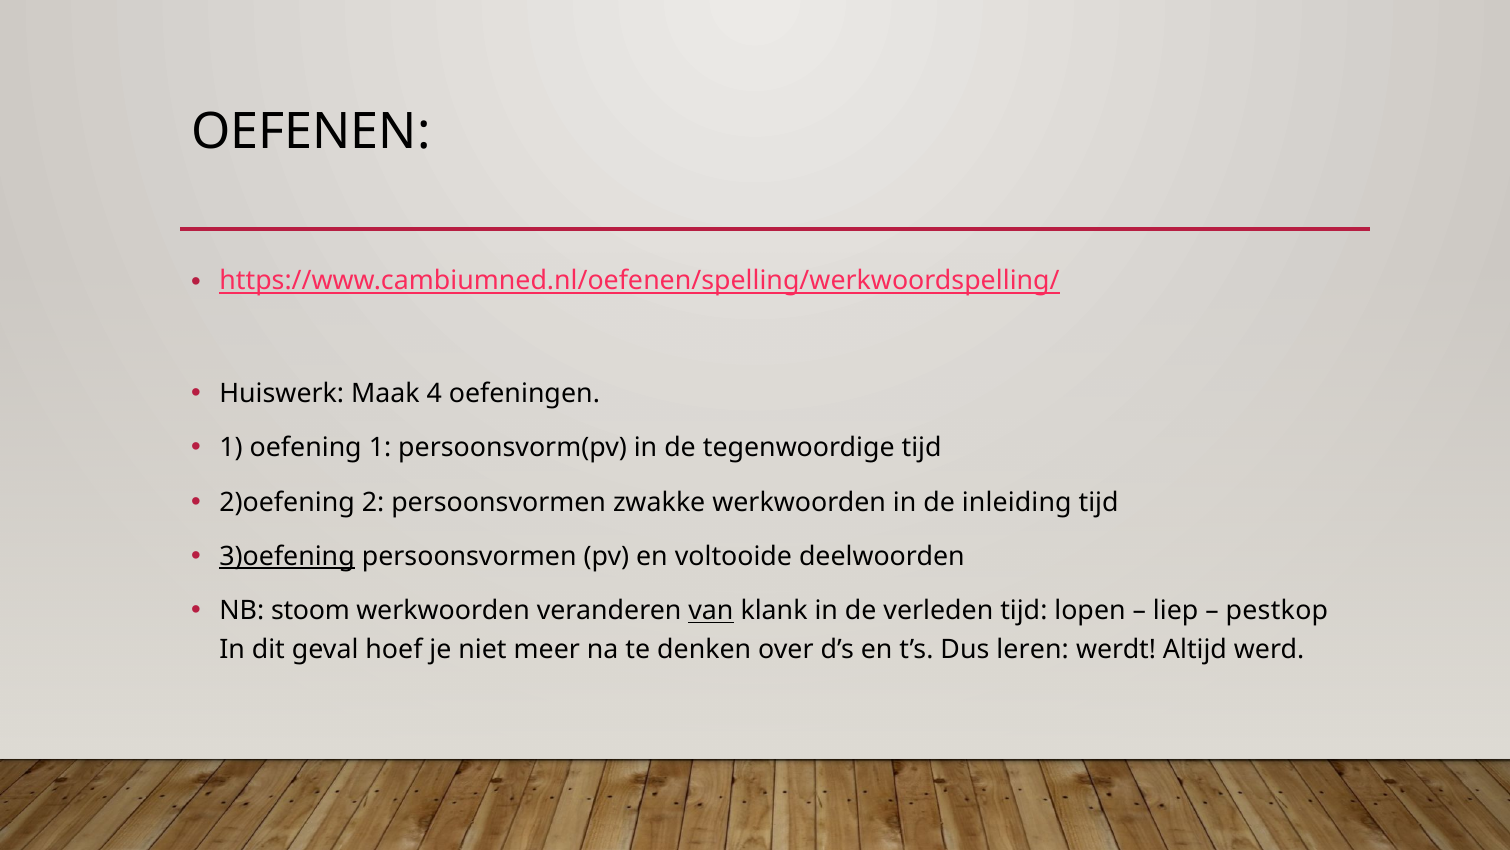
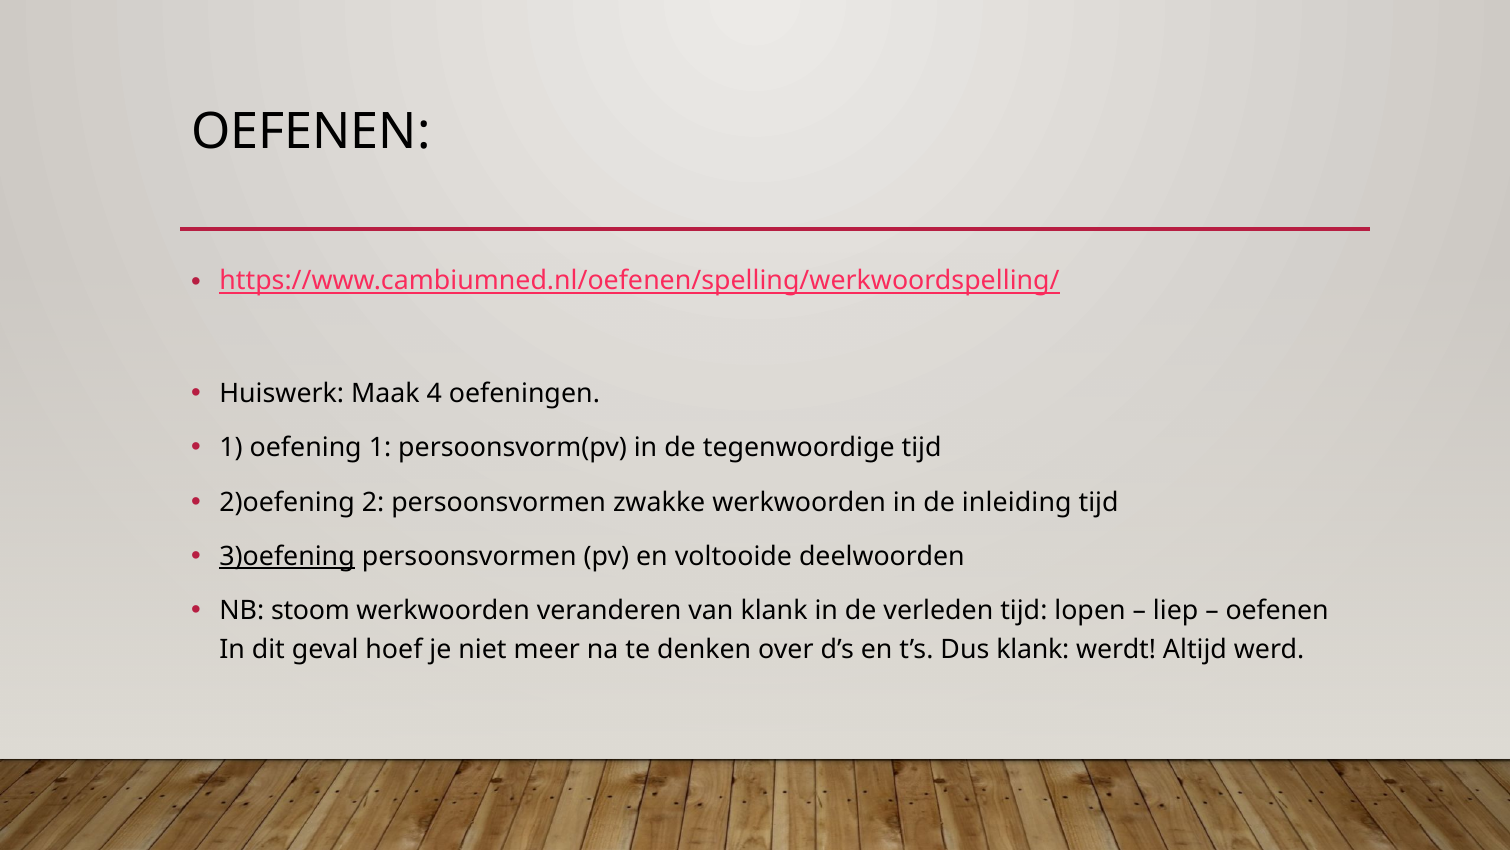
van underline: present -> none (711, 611)
pestkop: pestkop -> oefenen (1277, 611)
Dus leren: leren -> klank (1033, 649)
